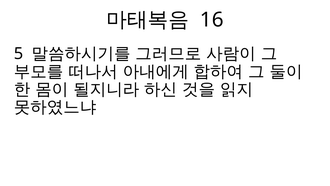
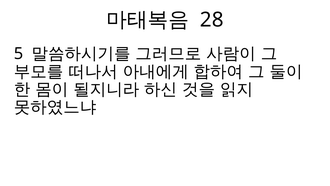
16: 16 -> 28 (212, 20)
